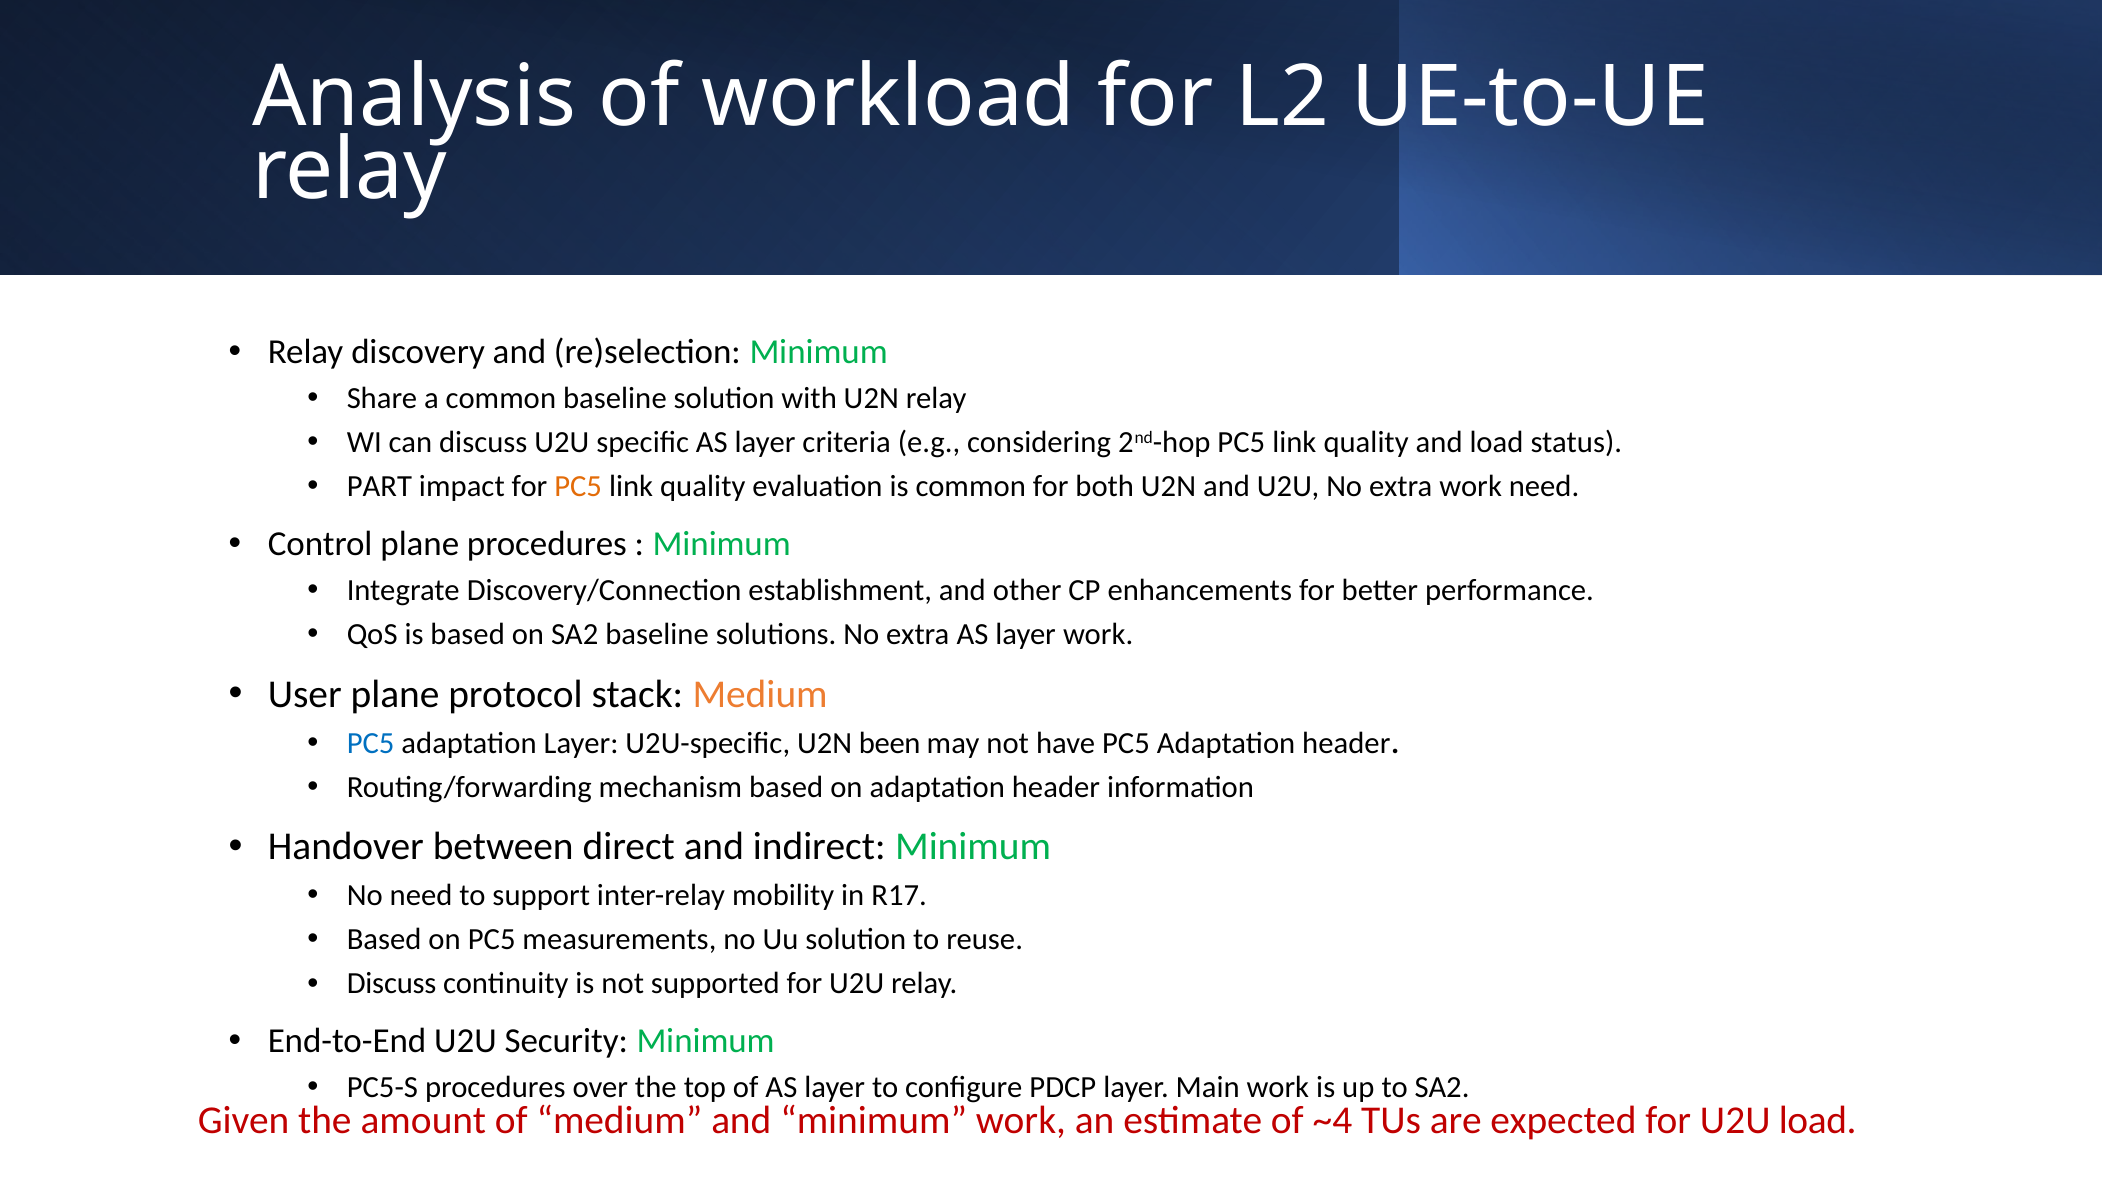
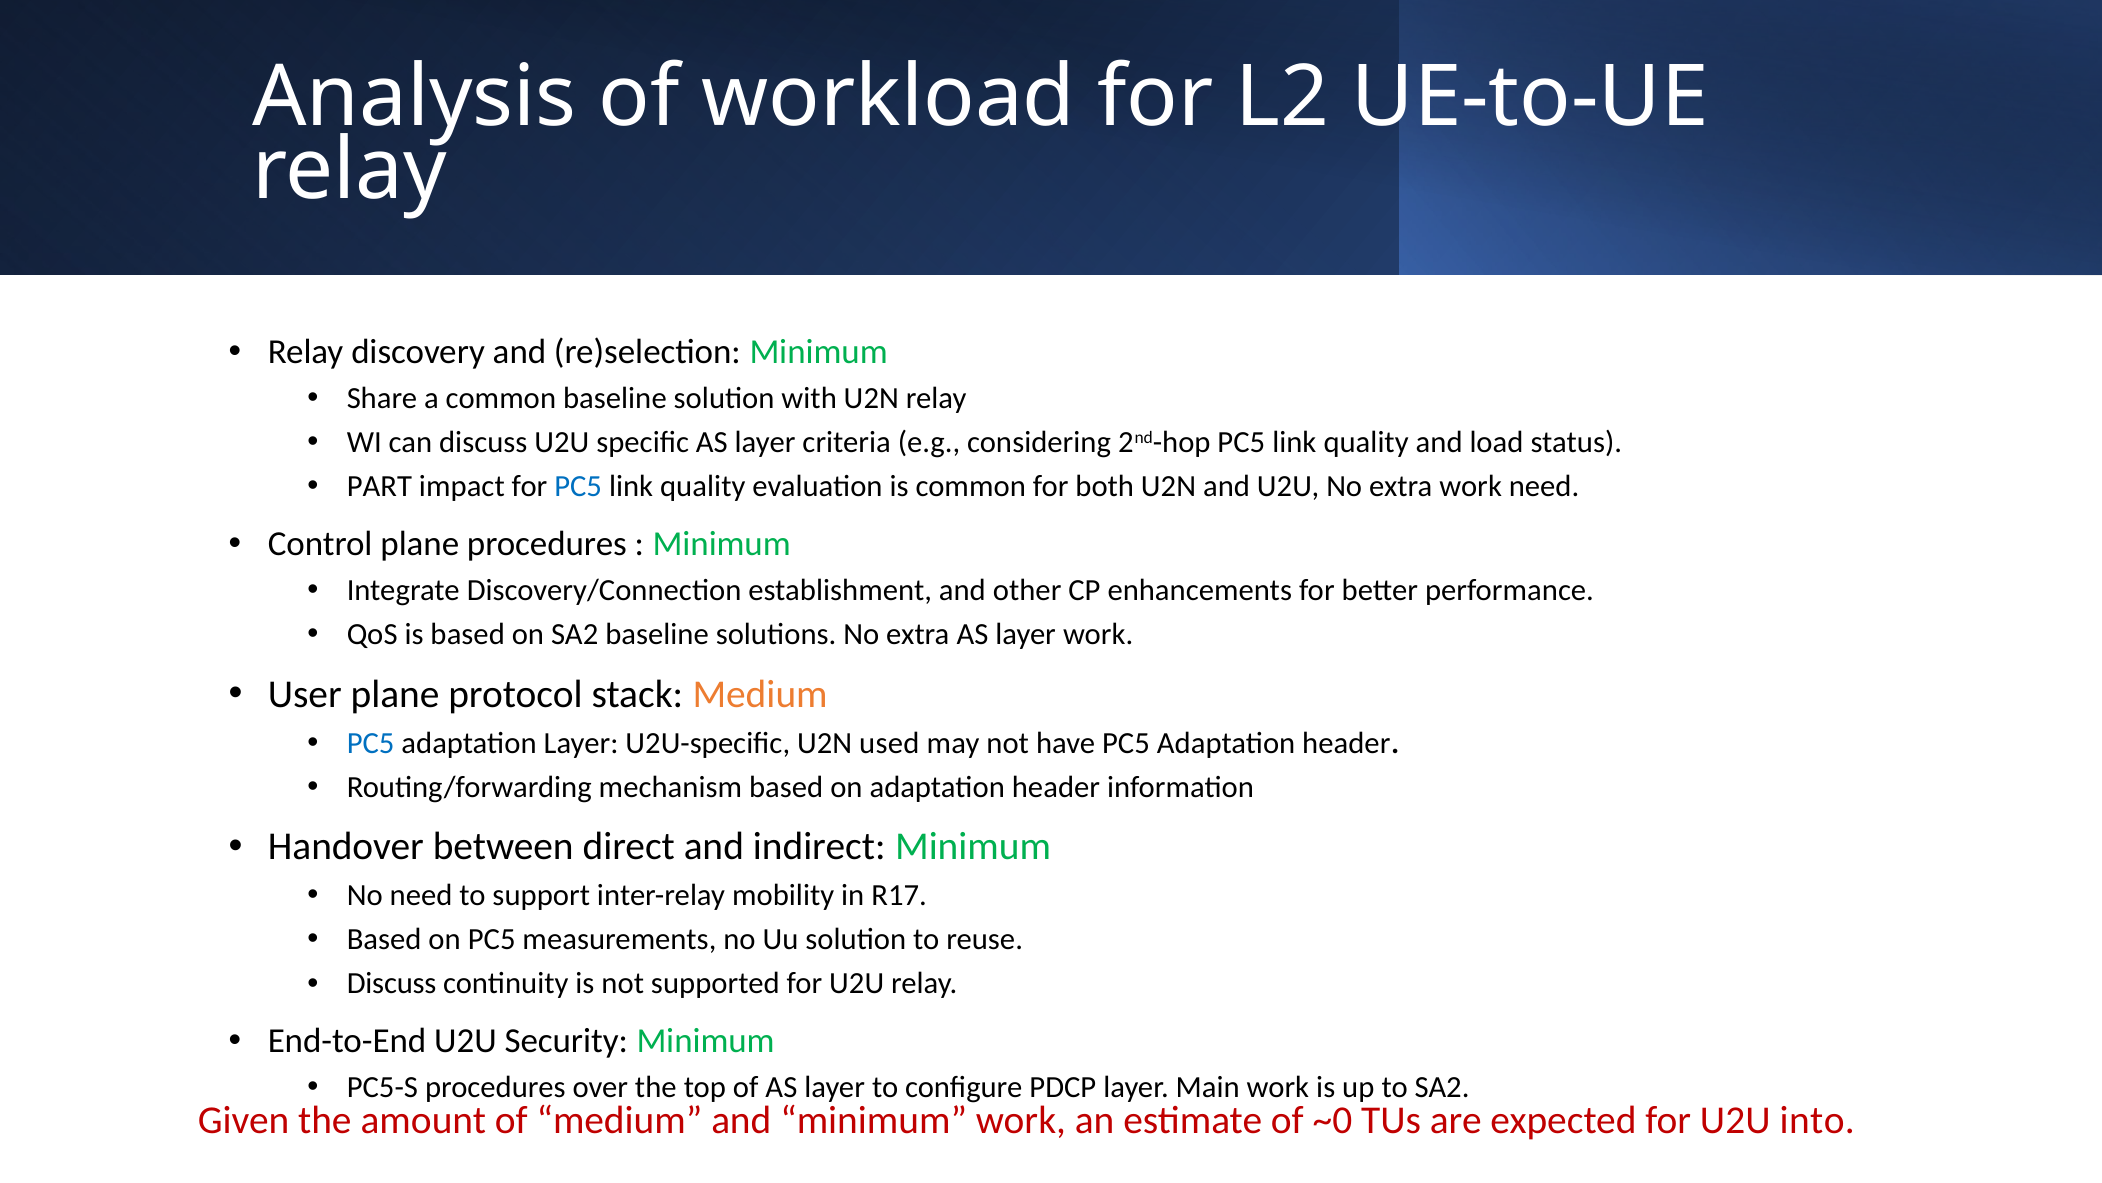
PC5 colour: orange -> blue (578, 486)
been: been -> used (889, 743)
~4: ~4 -> ~0 (1332, 1120)
U2U load: load -> into (1817, 1120)
